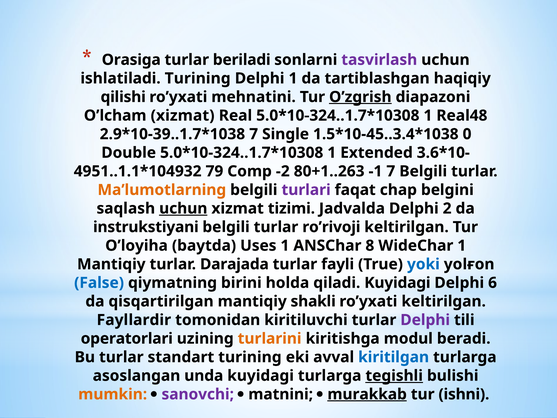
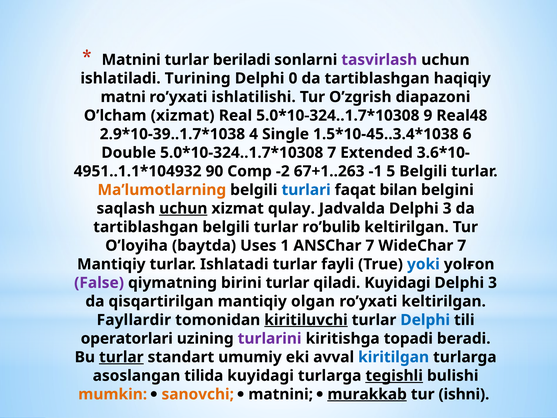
Orasiga: Orasiga -> Matnini (131, 60)
Delphi 1: 1 -> 0 (293, 78)
qilishi: qilishi -> matni (123, 97)
mehnatini: mehnatini -> ishlatilishi (254, 97)
O’zgrish underline: present -> none (360, 97)
1: 1 -> 9 (428, 115)
7: 7 -> 4 (254, 134)
0: 0 -> 6 (467, 134)
1: 1 -> 7 (332, 153)
79: 79 -> 90 (214, 171)
80+1..263: 80+1..263 -> 67+1..263 (329, 171)
-1 7: 7 -> 5 (391, 171)
turlari colour: purple -> blue (306, 190)
chap: chap -> bilan (398, 190)
tizimi: tizimi -> qulay (291, 208)
Jadvalda Delphi 2: 2 -> 3 (447, 208)
instrukstiyani: instrukstiyani -> tartiblashgan (146, 227)
ro’rivoji: ro’rivoji -> ro’bulib (331, 227)
ANSChar 8: 8 -> 7 (370, 245)
WideChar 1: 1 -> 7 (462, 245)
Darajada: Darajada -> Ishlatadi (234, 264)
False colour: blue -> purple (99, 283)
birini holda: holda -> turlar (288, 283)
6: 6 -> 3 (493, 283)
shakli: shakli -> olgan (313, 301)
kiritiluvchi underline: none -> present (306, 320)
Delphi colour: purple -> blue (425, 320)
turlarini colour: orange -> purple (270, 338)
modul: modul -> topadi (408, 338)
turlar underline: none -> present (121, 357)
standart turining: turining -> umumiy (250, 357)
unda: unda -> tilida (204, 375)
sanovchi colour: purple -> orange (198, 394)
